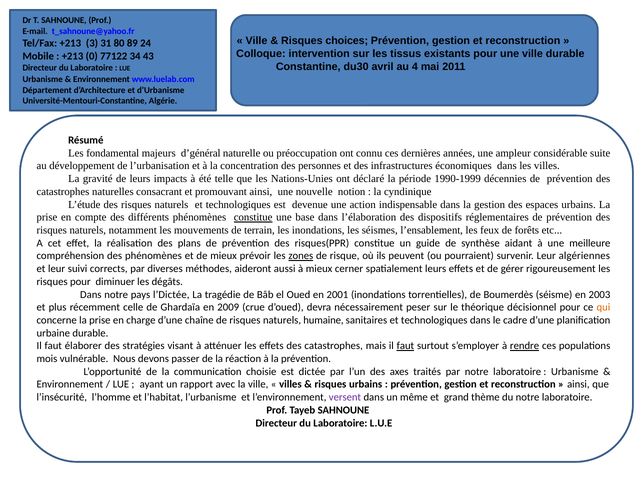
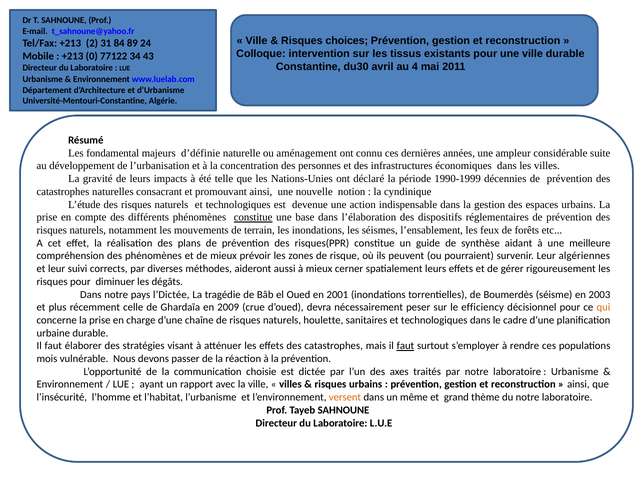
3: 3 -> 2 (92, 43)
80: 80 -> 84 (119, 43)
d’général: d’général -> d’définie (201, 153)
préoccupation: préoccupation -> aménagement (307, 153)
zones underline: present -> none (301, 256)
théorique: théorique -> efficiency (483, 307)
humaine: humaine -> houlette (323, 320)
rendre underline: present -> none (525, 346)
versent colour: purple -> orange (345, 398)
